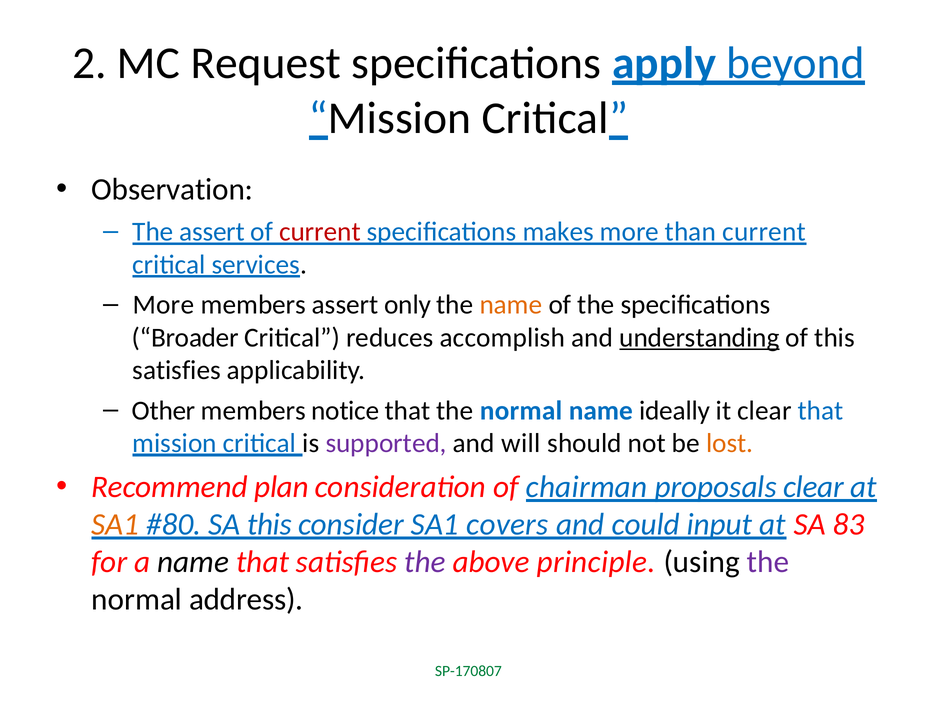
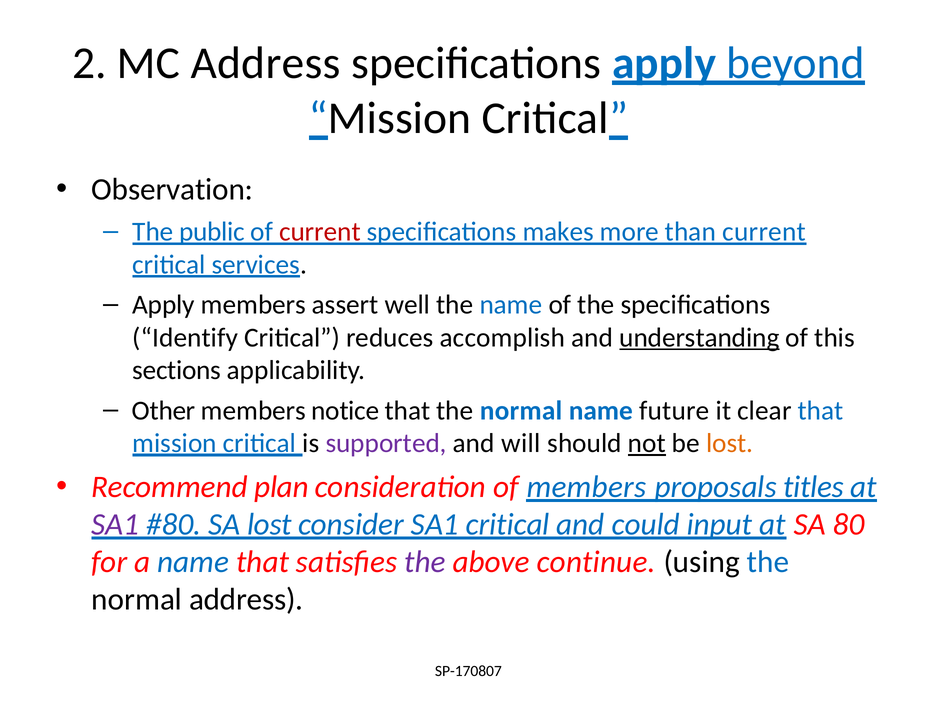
MC Request: Request -> Address (266, 63)
The assert: assert -> public (212, 232)
More: More -> Apply (164, 305)
only: only -> well (407, 305)
name colour: orange -> blue (511, 305)
Broader: Broader -> Identify (185, 337)
satisfies: satisfies -> sections (177, 370)
ideally: ideally -> future (674, 410)
not underline: none -> present (647, 443)
of chairman: chairman -> members (587, 487)
proposals clear: clear -> titles (814, 487)
SA1 colour: orange -> purple (115, 524)
SA this: this -> lost (269, 524)
SA1 covers: covers -> critical (508, 524)
83: 83 -> 80 (849, 524)
name colour: black -> blue (193, 562)
principle: principle -> continue (596, 562)
the colour: purple -> blue (768, 562)
SP-170807 colour: green -> black (468, 671)
